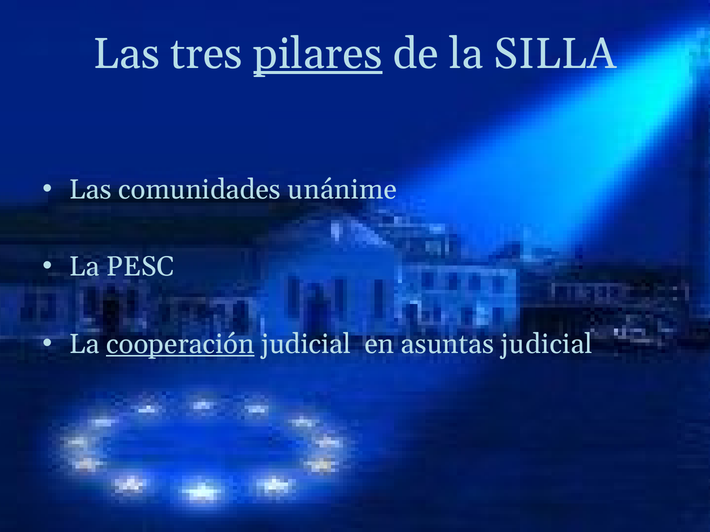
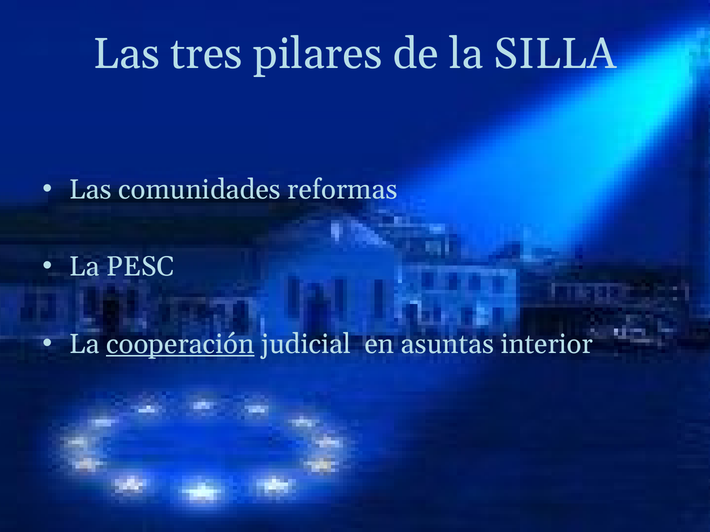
pilares underline: present -> none (318, 54)
unánime: unánime -> reformas (342, 190)
asuntas judicial: judicial -> interior (547, 344)
